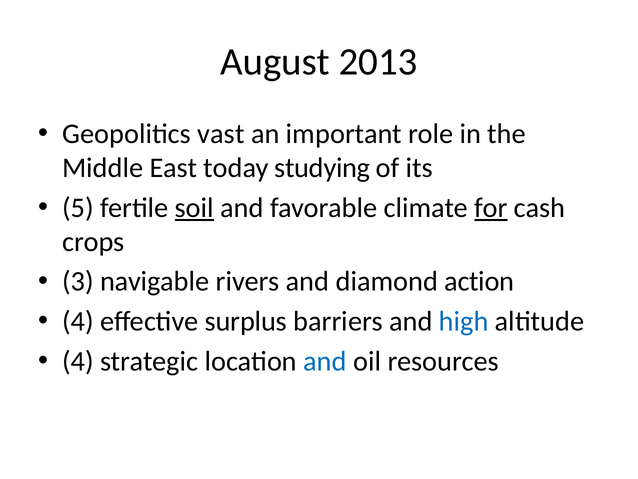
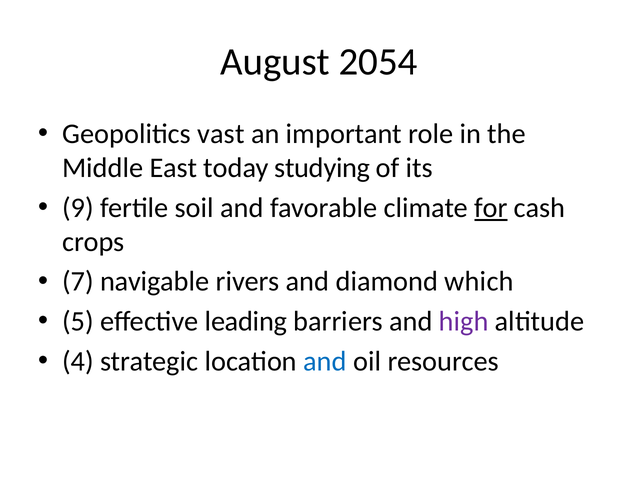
2013: 2013 -> 2054 (378, 62)
5: 5 -> 9 (78, 208)
soil underline: present -> none (194, 208)
3: 3 -> 7 (78, 281)
action: action -> which (479, 281)
4: 4 -> 5 (78, 321)
surplus: surplus -> leading (246, 321)
high colour: blue -> purple (464, 321)
